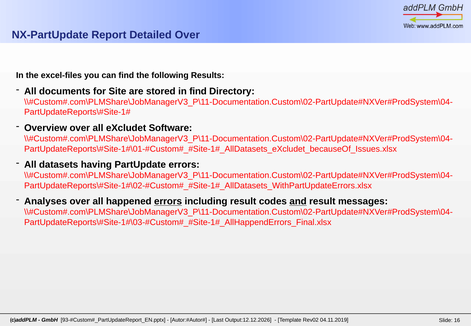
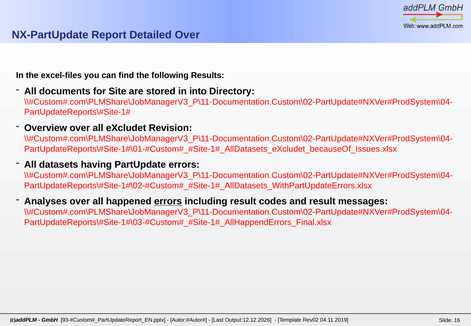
in find: find -> into (198, 91)
Software: Software -> Revision (170, 128)
and underline: present -> none (298, 201)
